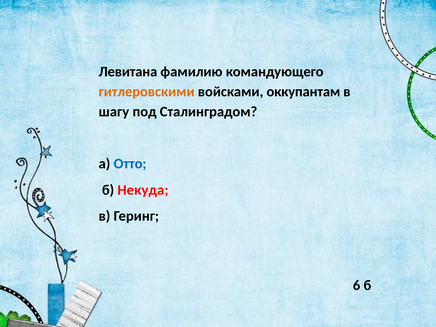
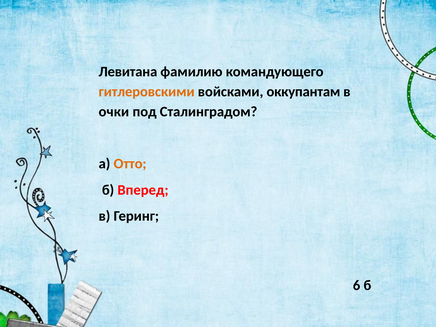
шагу: шагу -> очки (114, 112)
Отто colour: blue -> orange (130, 164)
Некуда: Некуда -> Вперед (143, 190)
